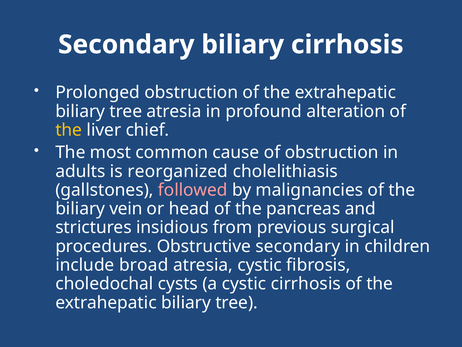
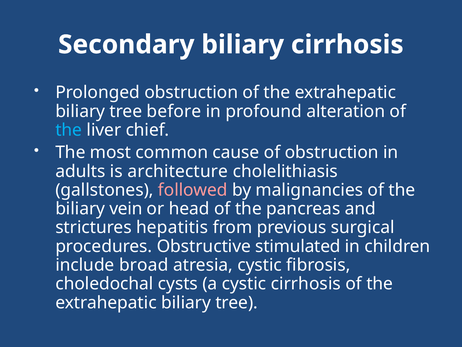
tree atresia: atresia -> before (174, 111)
the colour: yellow -> light blue (69, 130)
reorganized: reorganized -> architecture (178, 171)
insidious: insidious -> hepatitis (172, 227)
Obstructive secondary: secondary -> stimulated (298, 246)
